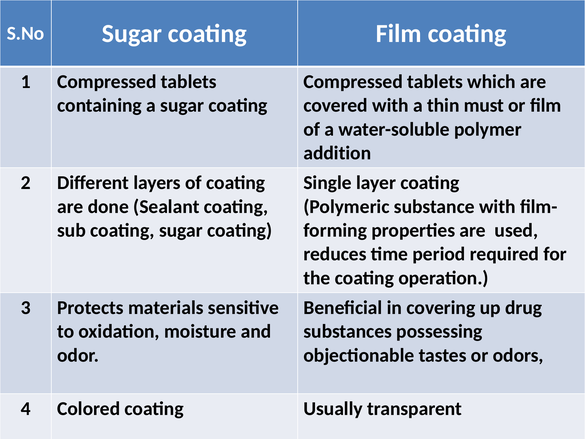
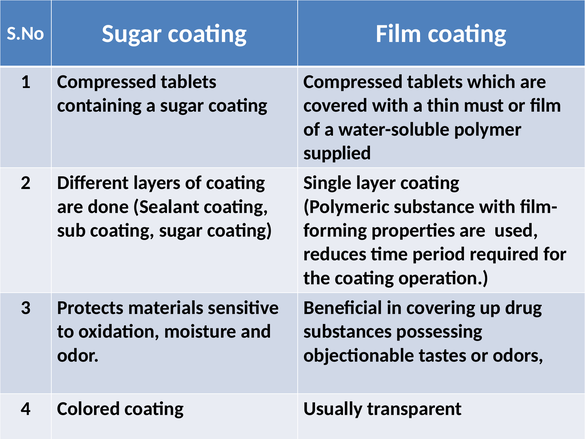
addition: addition -> supplied (337, 153)
